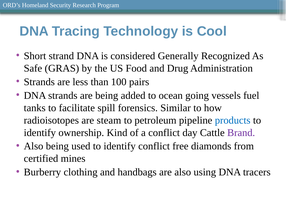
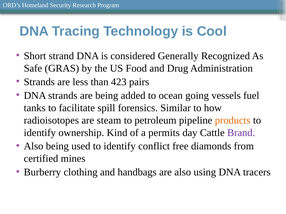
100: 100 -> 423 (119, 82)
products colour: blue -> orange (233, 120)
a conflict: conflict -> permits (164, 133)
